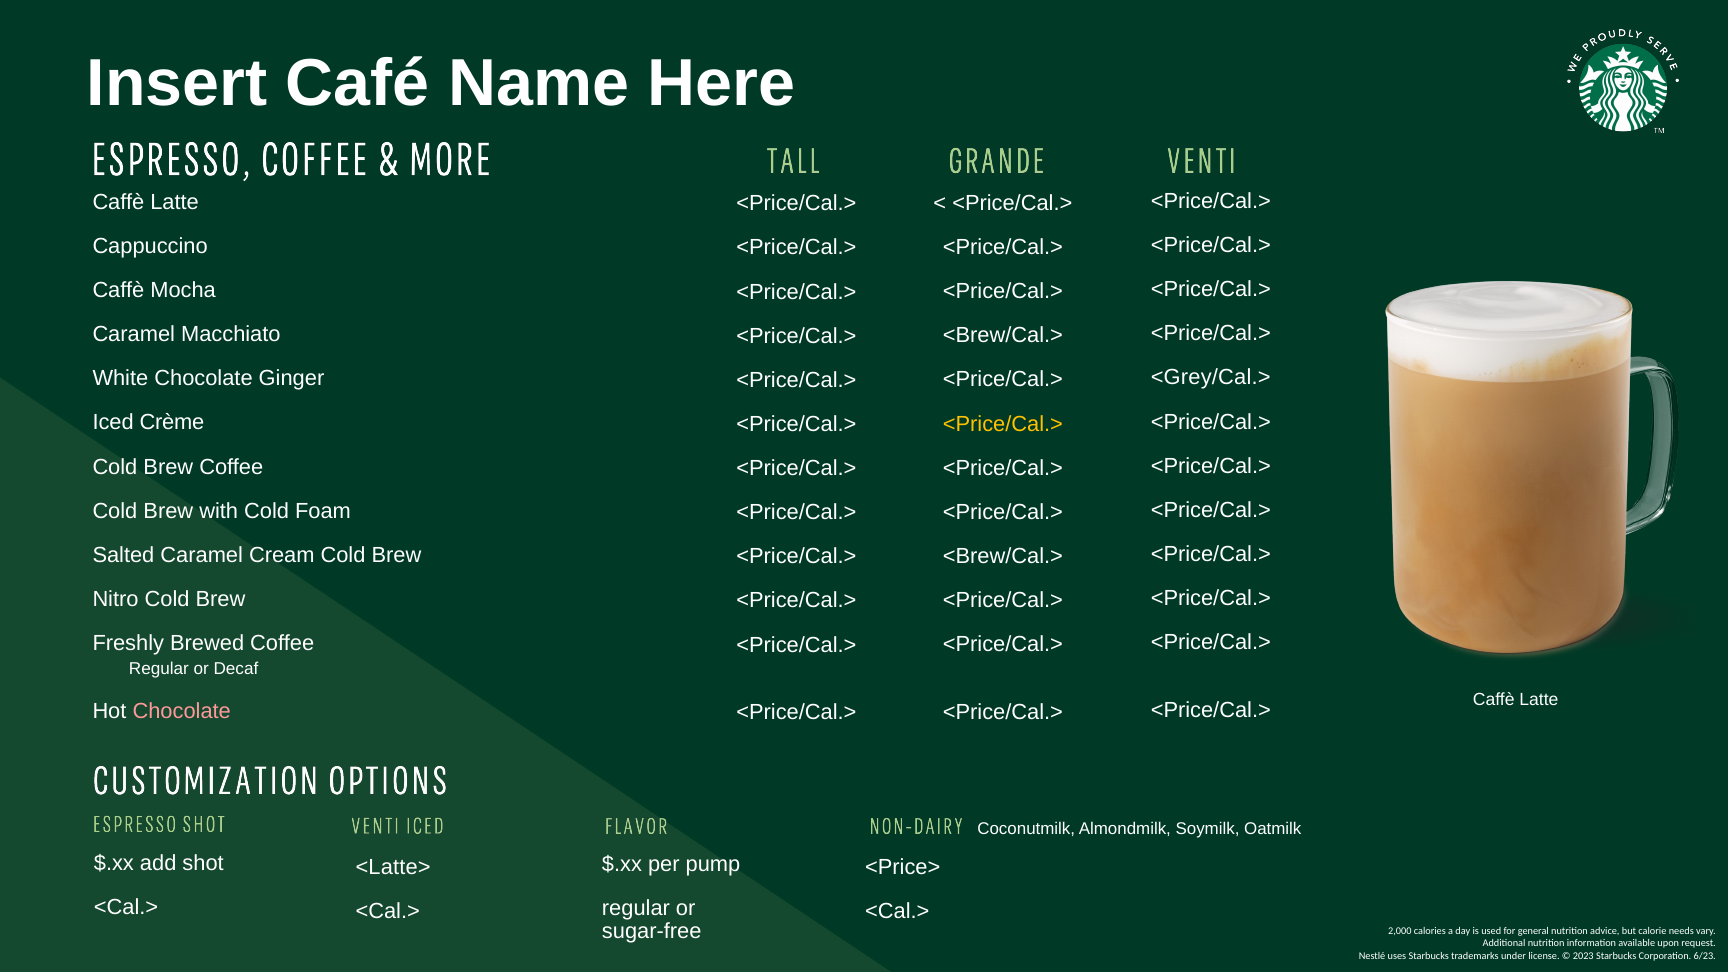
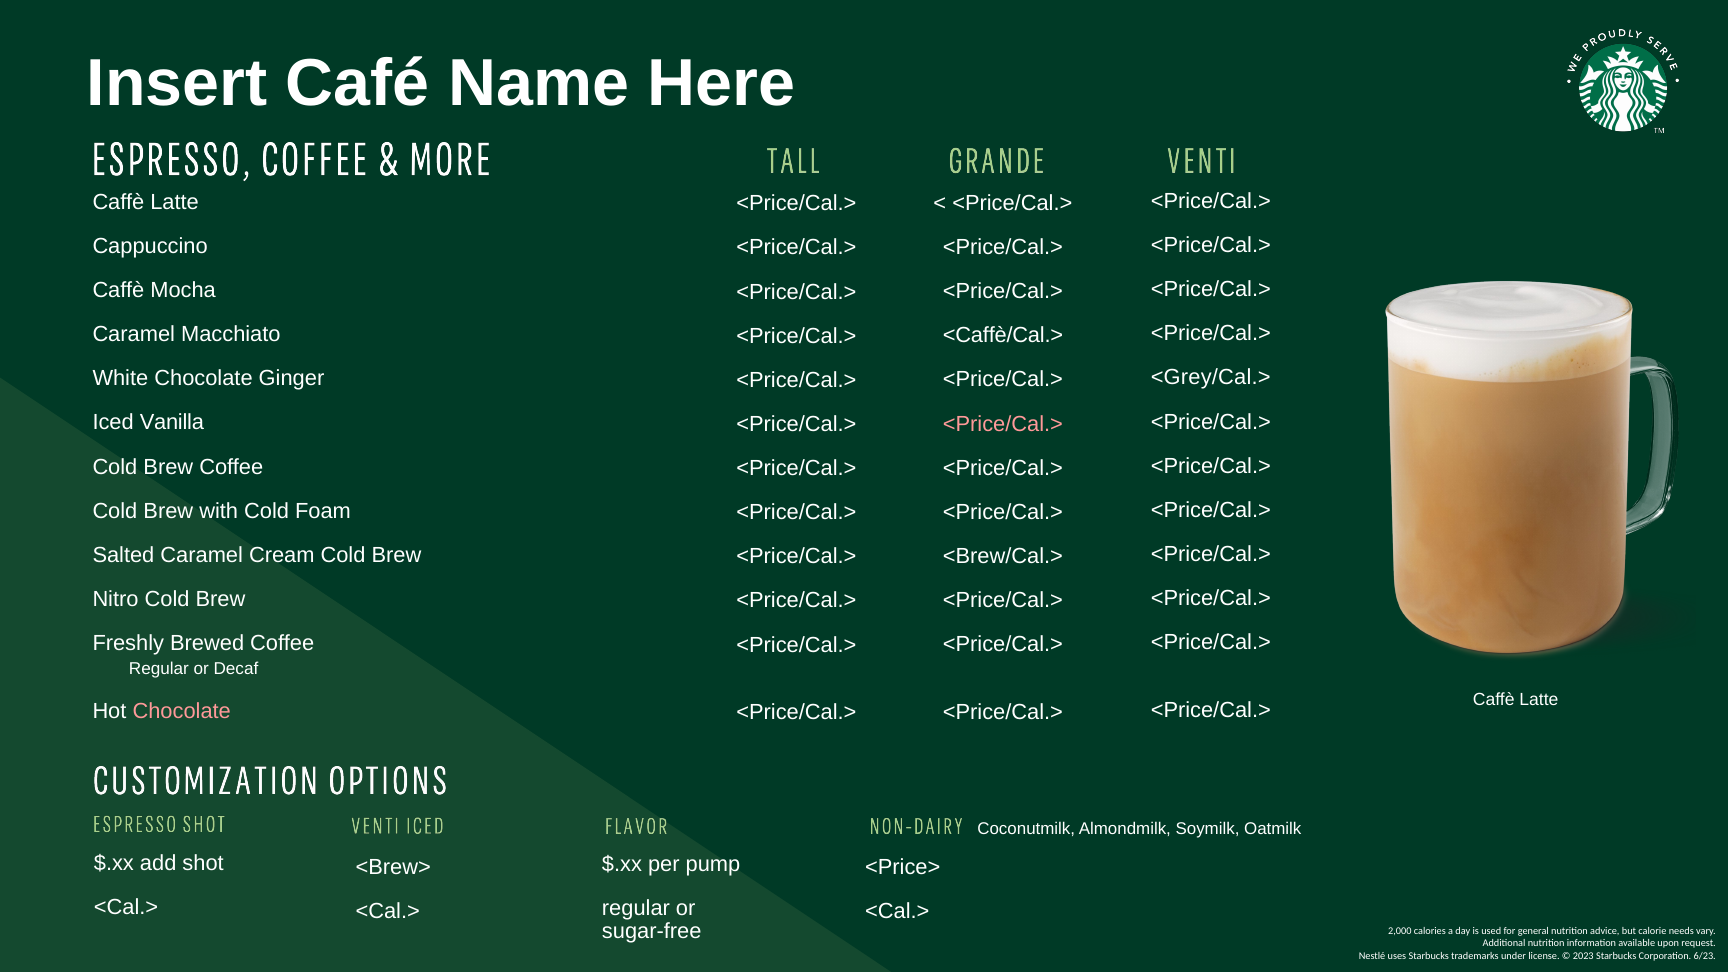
<Brew/Cal.>: <Brew/Cal.> -> <Caffè/Cal.> (1003, 336)
Crème: Crème -> Vanilla (172, 423)
<Price/Cal.> colour: yellow -> pink (1003, 424)
<Latte>: <Latte> -> <Brew> (393, 867)
